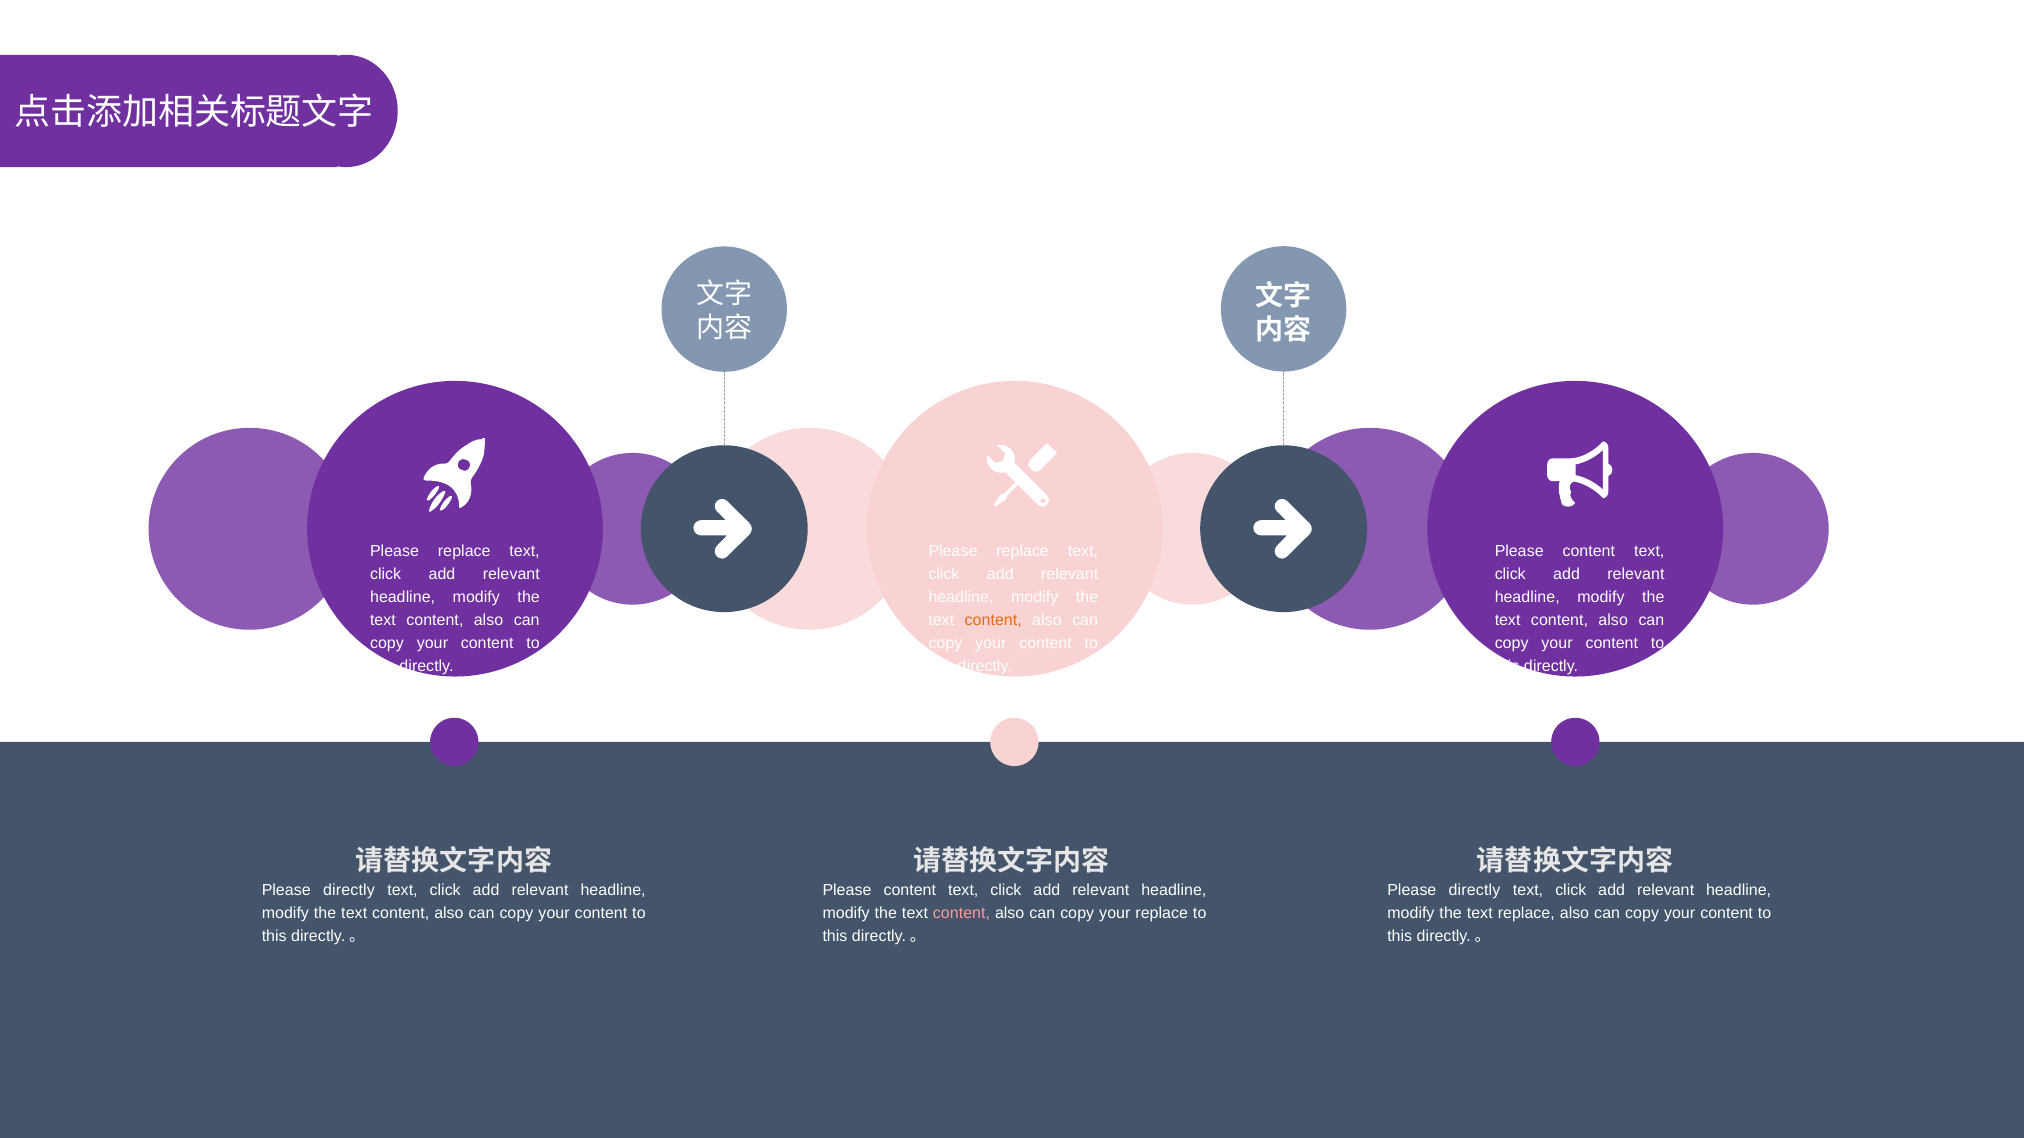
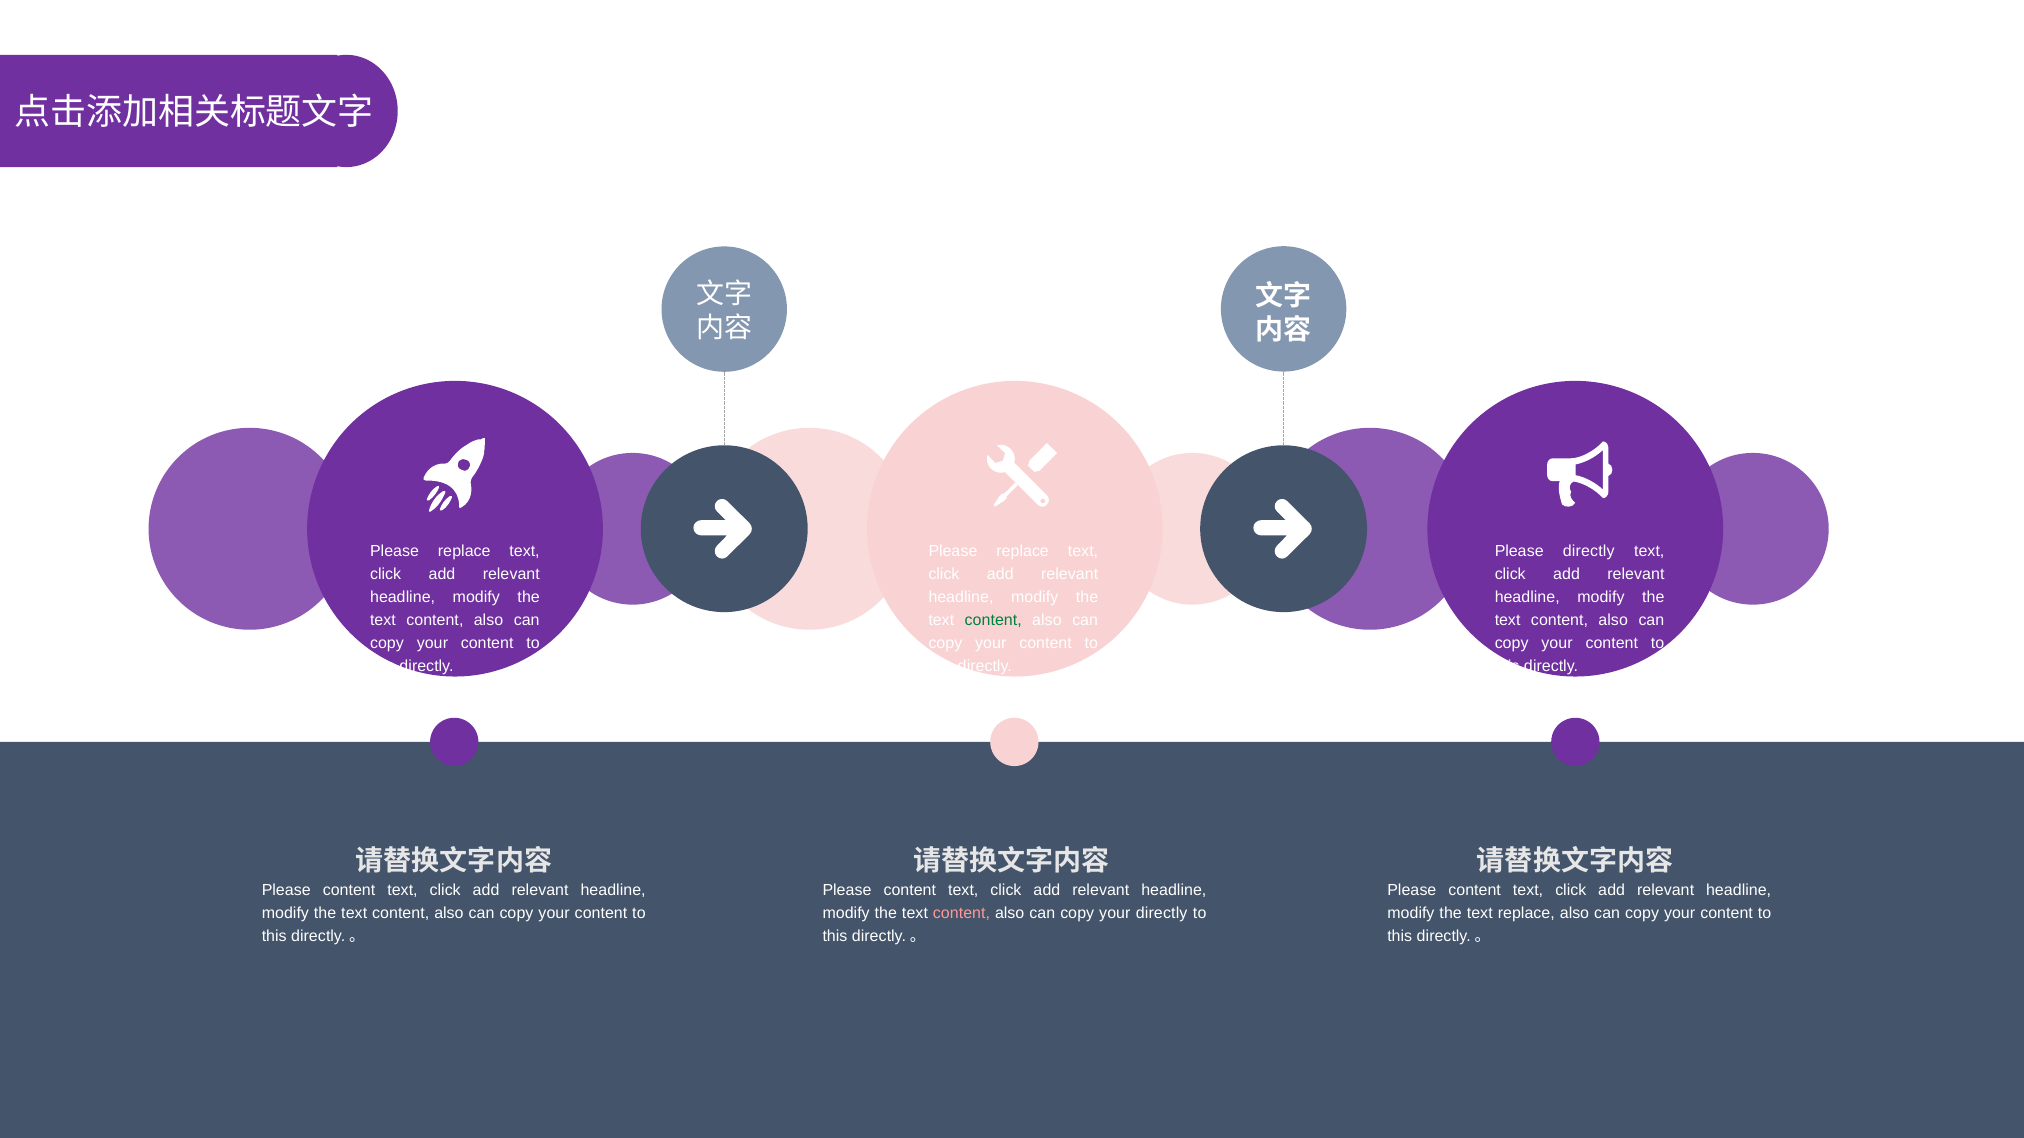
content: content -> directly (1589, 552)
content colour: orange -> green (993, 621)
directly: directly -> content (349, 891)
directly: directly -> content (1475, 891)
your replace: replace -> directly (1162, 914)
